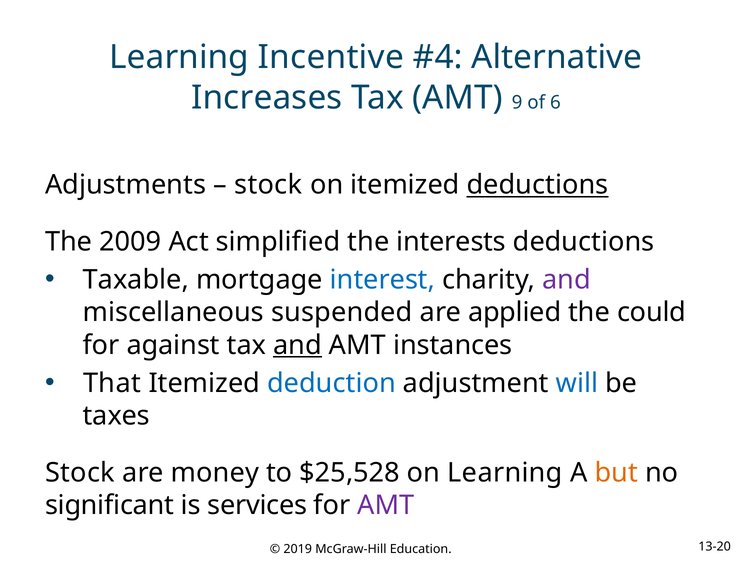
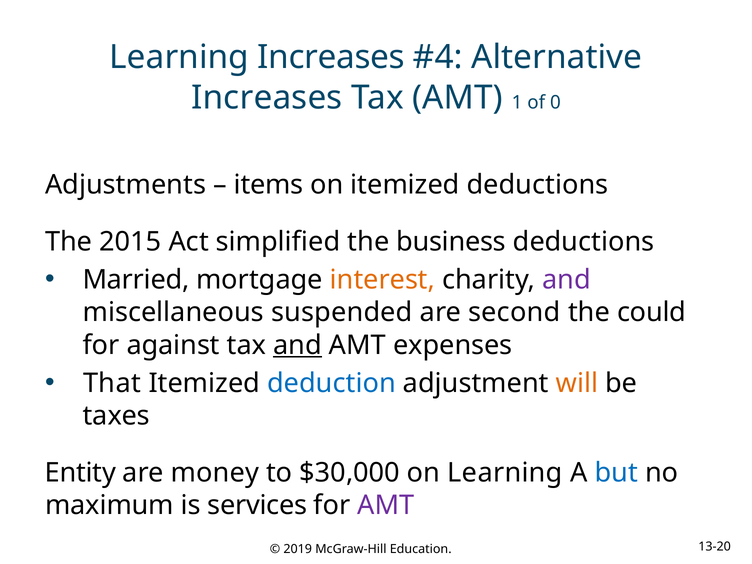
Learning Incentive: Incentive -> Increases (331, 57)
9: 9 -> 1 (517, 102)
6: 6 -> 0 (555, 102)
stock: stock -> items (269, 185)
deductions underline: present -> none (538, 185)
2009: 2009 -> 2015 (130, 242)
interests: interests -> business (451, 242)
Taxable: Taxable -> Married (136, 280)
interest colour: blue -> orange (382, 280)
applied: applied -> second (514, 313)
instances: instances -> expenses (453, 345)
will colour: blue -> orange (577, 383)
Stock: Stock -> Entity (80, 473)
$25,528: $25,528 -> $30,000 (350, 473)
but colour: orange -> blue (616, 473)
significant: significant -> maximum (109, 505)
